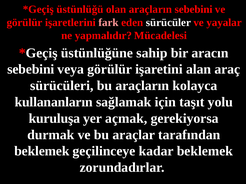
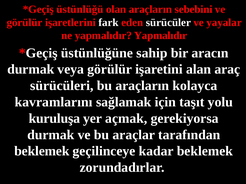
fark colour: pink -> white (109, 23)
yapmalıdır Mücadelesi: Mücadelesi -> Yapmalıdır (161, 36)
sebebini: sebebini -> durmak (31, 69)
kullananların: kullananların -> kavramlarını (54, 102)
